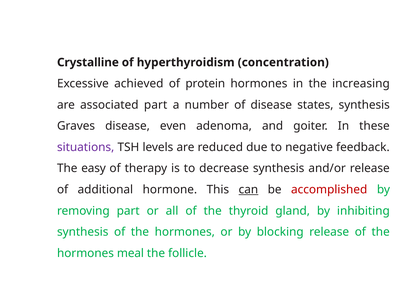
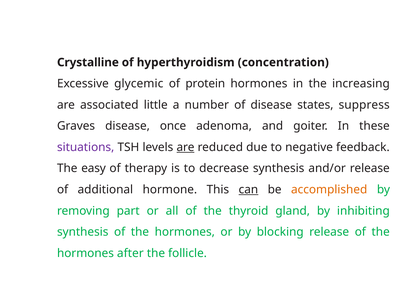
achieved: achieved -> glycemic (139, 84)
associated part: part -> little (156, 105)
states synthesis: synthesis -> suppress (364, 105)
even: even -> once (173, 126)
are underline: none -> present (186, 147)
accomplished colour: red -> orange (329, 190)
meal: meal -> after (130, 253)
